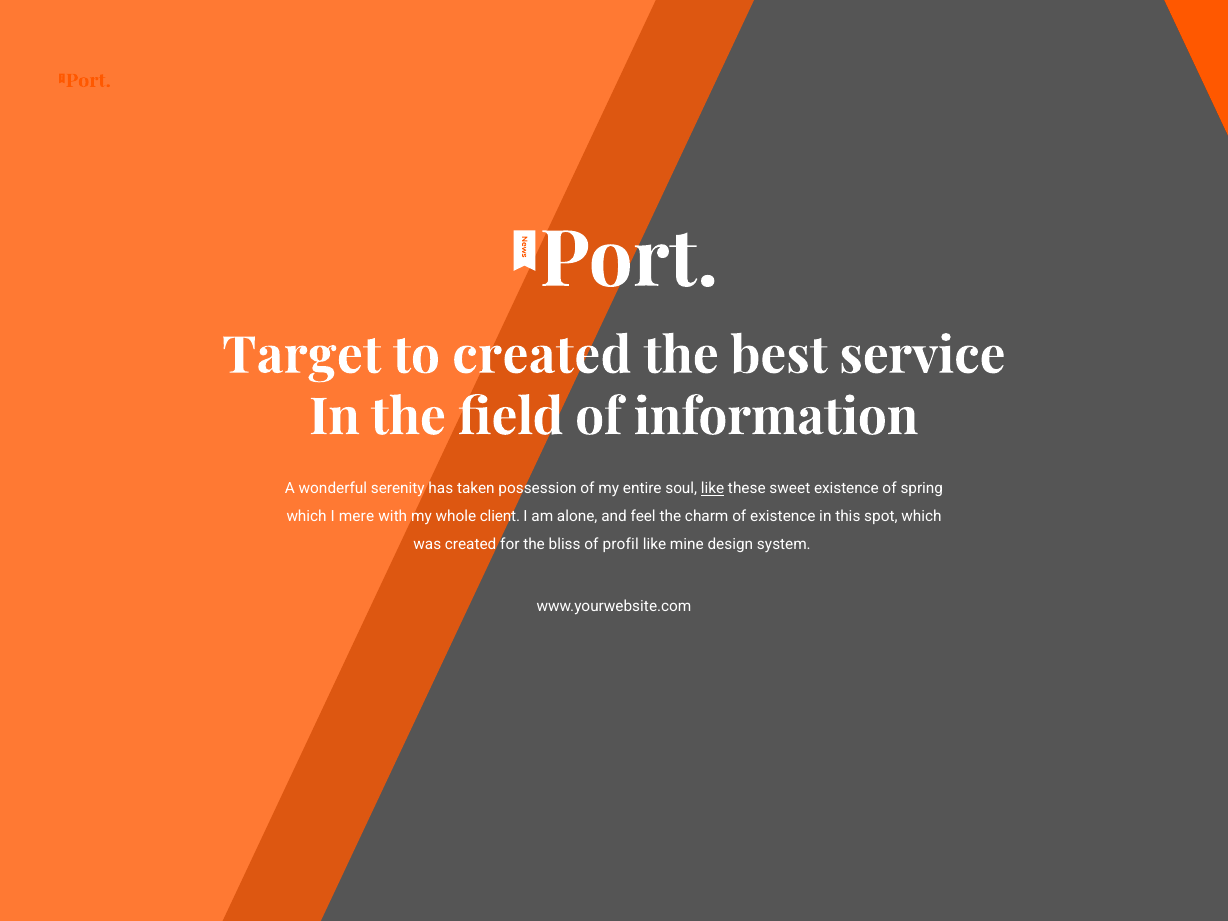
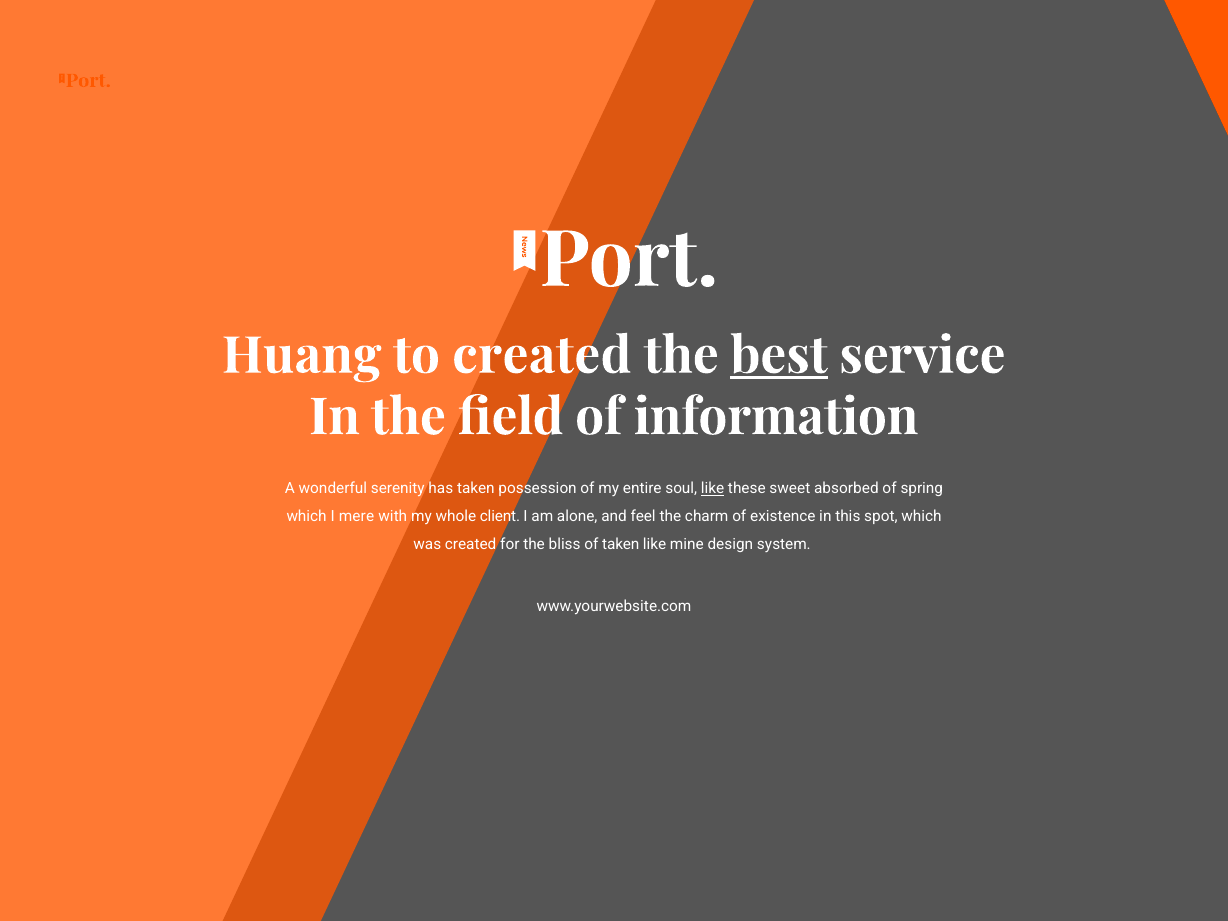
Target: Target -> Huang (302, 356)
best underline: none -> present (779, 356)
sweet existence: existence -> absorbed (846, 489)
of profil: profil -> taken (621, 544)
